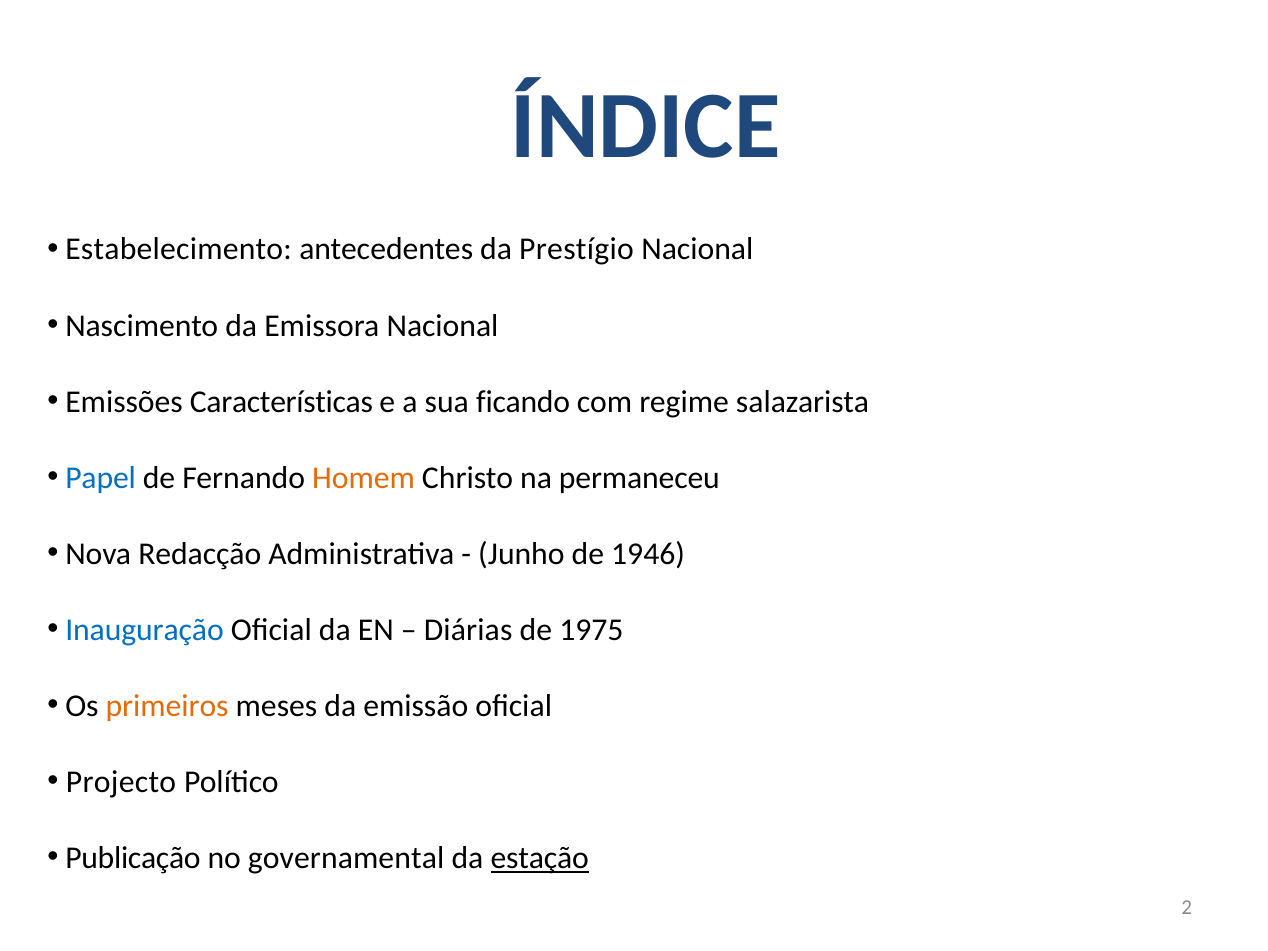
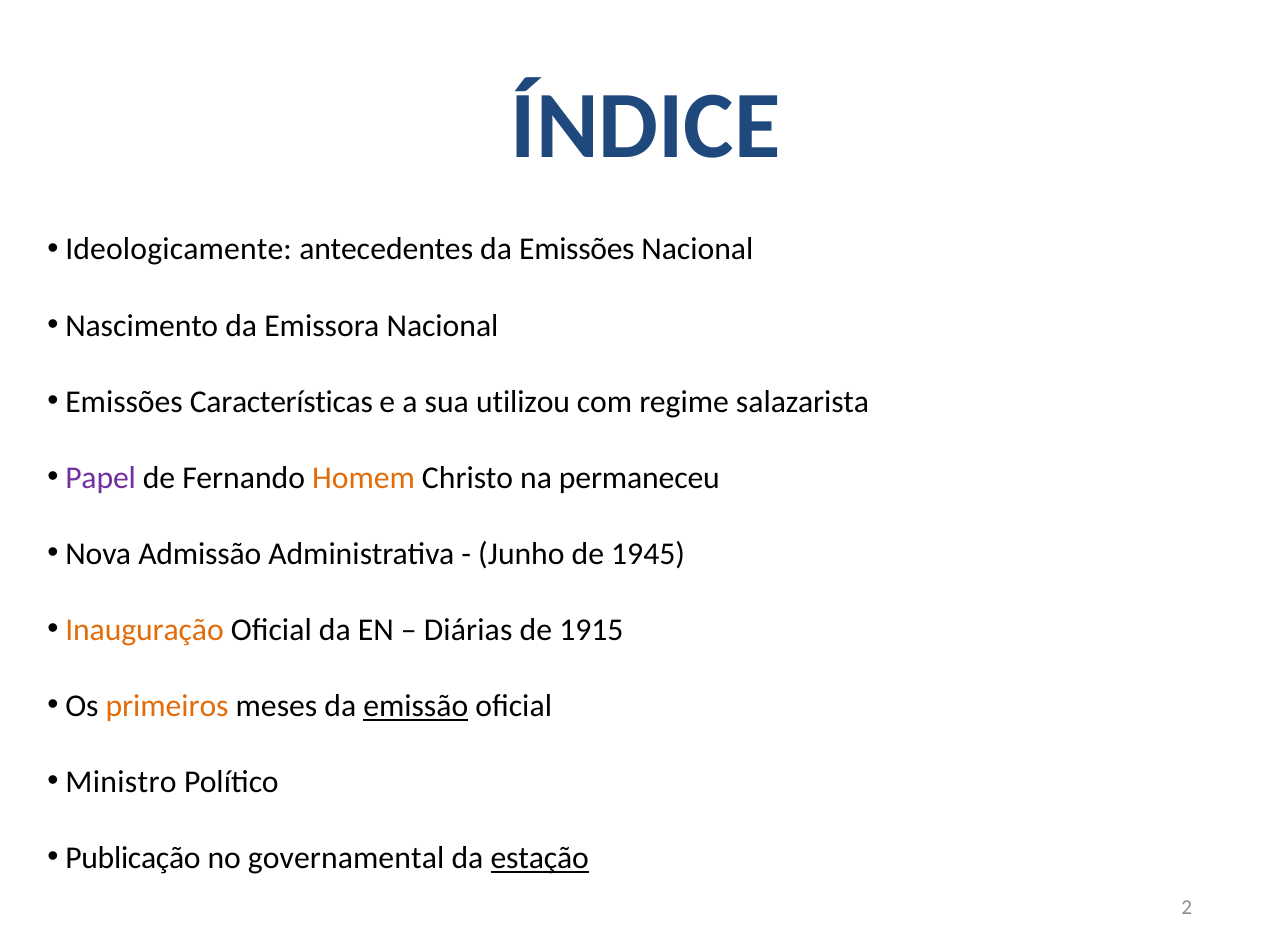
Estabelecimento: Estabelecimento -> Ideologicamente (179, 249)
da Prestígio: Prestígio -> Emissões (577, 249)
ficando: ficando -> utilizou (523, 402)
Papel colour: blue -> purple (101, 478)
Redacção: Redacção -> Admissão (200, 554)
1946: 1946 -> 1945 (648, 554)
Inauguração colour: blue -> orange (145, 630)
1975: 1975 -> 1915 (591, 630)
emissão underline: none -> present (416, 706)
Projecto: Projecto -> Ministro (121, 782)
